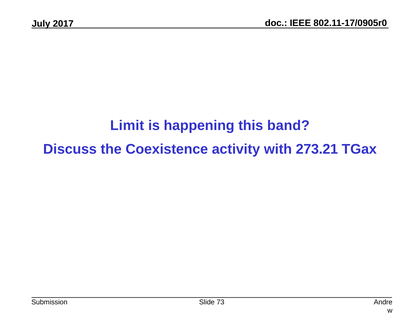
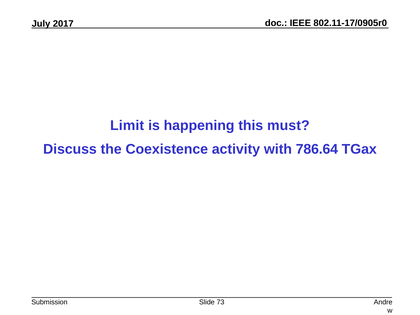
band: band -> must (288, 126)
273.21: 273.21 -> 786.64 (317, 149)
